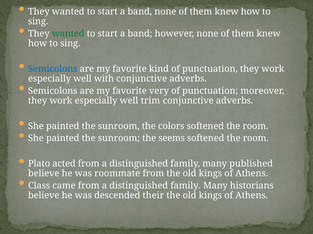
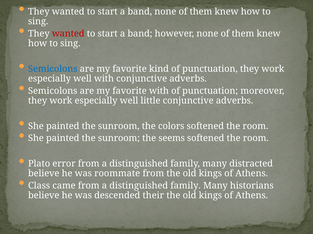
wanted colour: green -> red (68, 34)
favorite very: very -> with (159, 91)
trim: trim -> little (150, 101)
acted: acted -> error (64, 164)
published: published -> distracted (251, 164)
